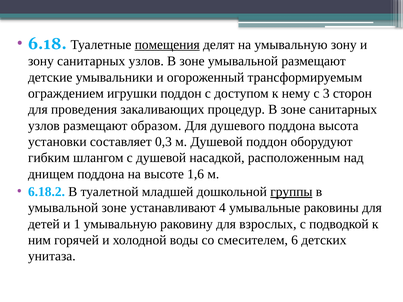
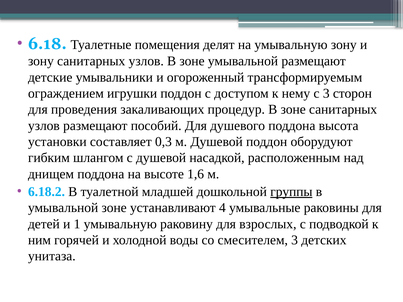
помещения underline: present -> none (167, 45)
образом: образом -> пособий (156, 126)
смесителем 6: 6 -> 3 (295, 240)
